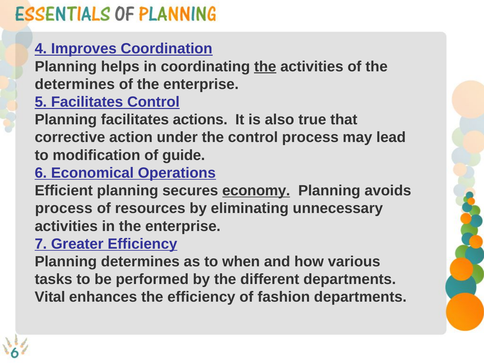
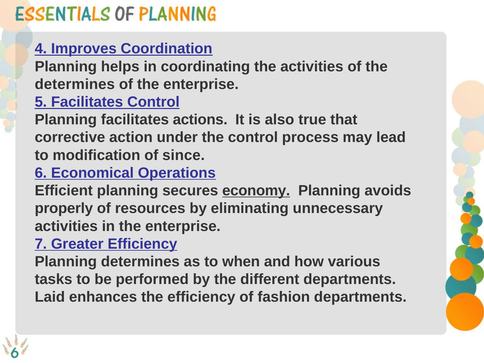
the underline: present -> none (265, 66)
guide: guide -> since (184, 155)
process: process -> properly (64, 208)
Vital: Vital -> Laid (50, 297)
